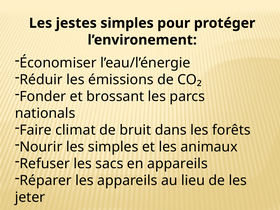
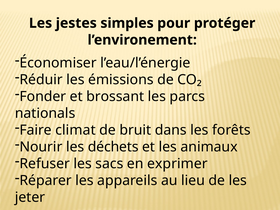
les simples: simples -> déchets (113, 147)
en appareils: appareils -> exprimer (177, 164)
